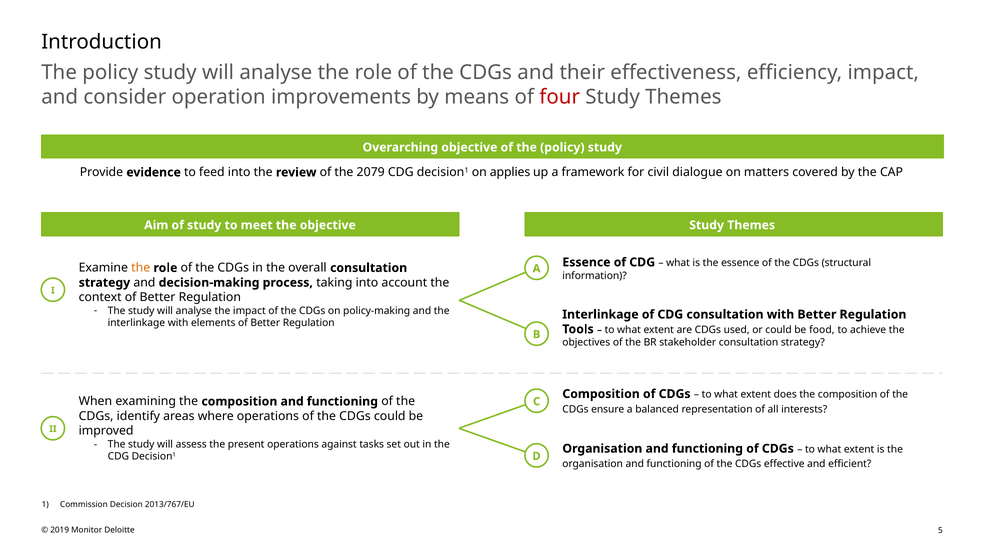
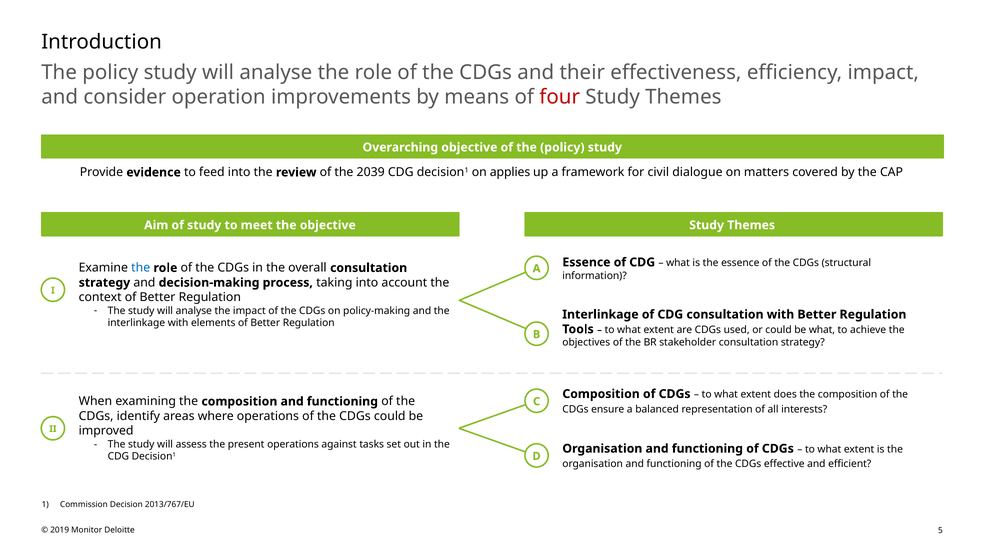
2079: 2079 -> 2039 (371, 173)
the colour: orange -> blue (141, 268)
be food: food -> what (822, 330)
